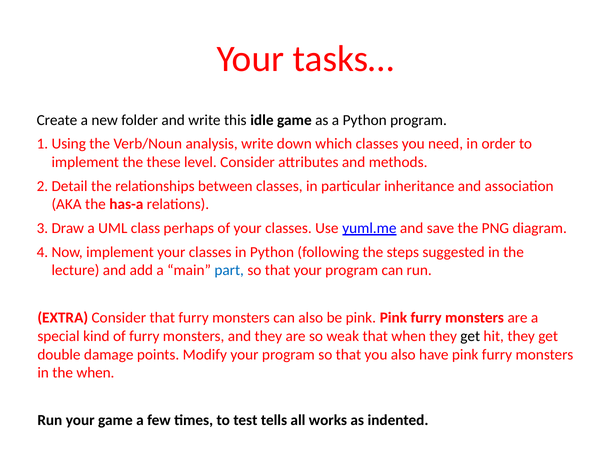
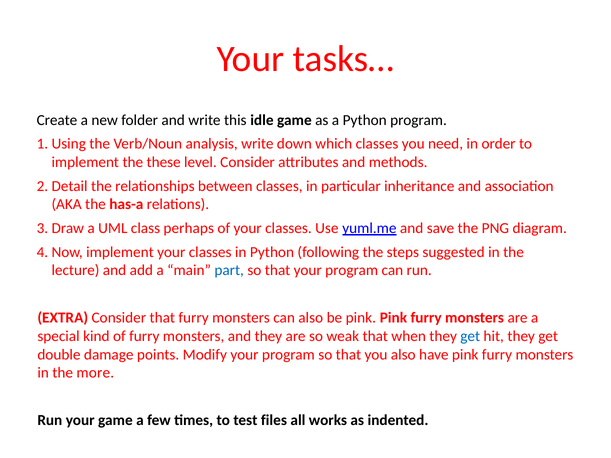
get colour: black -> blue (470, 336)
the when: when -> more (95, 373)
tells: tells -> files (274, 421)
